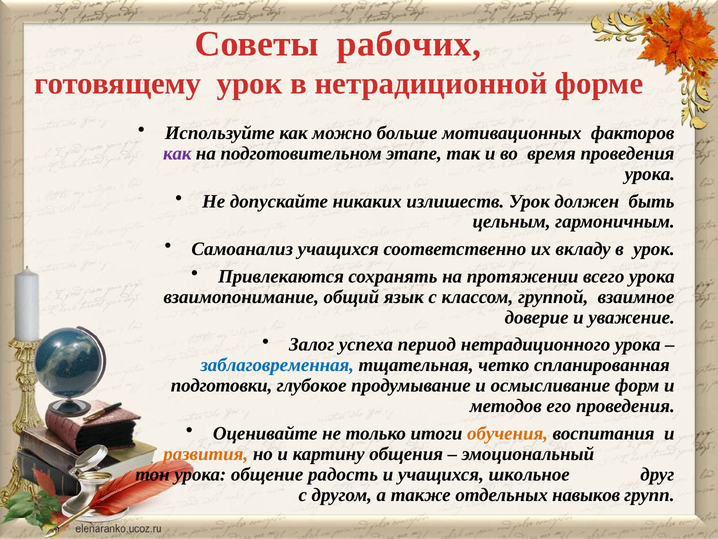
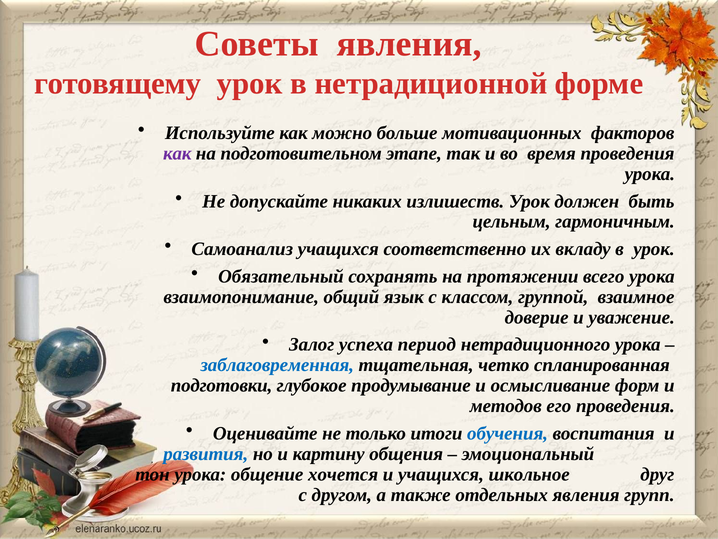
Советы рабочих: рабочих -> явления (409, 44)
Привлекаются: Привлекаются -> Обязательный (281, 276)
обучения colour: orange -> blue (508, 433)
развития colour: orange -> blue (206, 453)
радость: радость -> хочется (343, 474)
отдельных навыков: навыков -> явления (586, 494)
